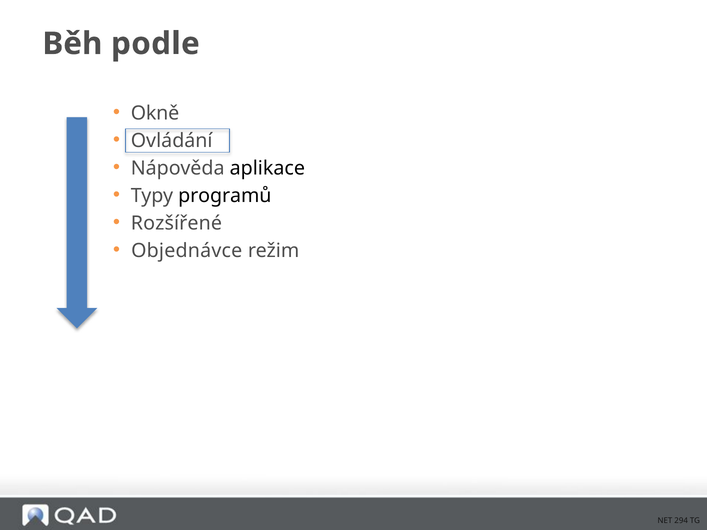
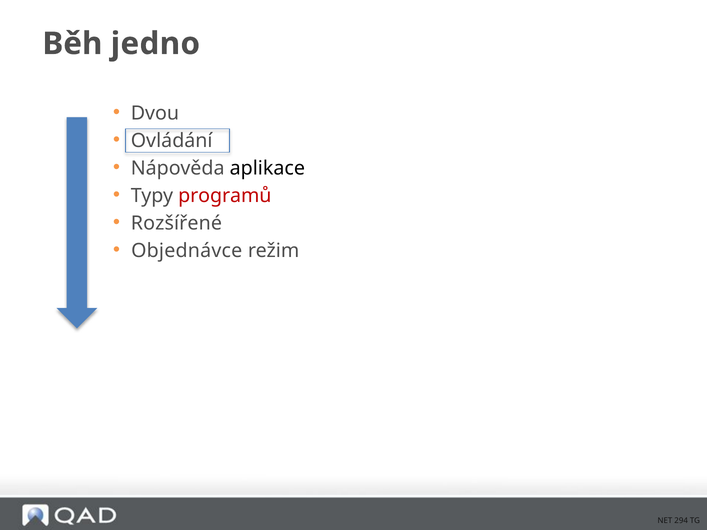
podle: podle -> jedno (155, 44)
Okně: Okně -> Dvou (155, 113)
programů colour: black -> red (225, 196)
